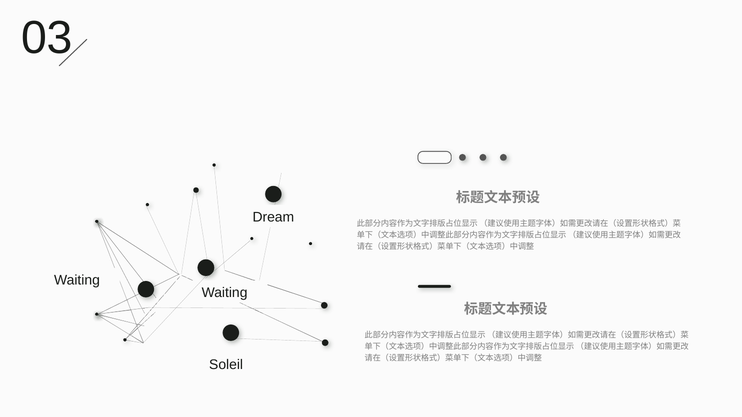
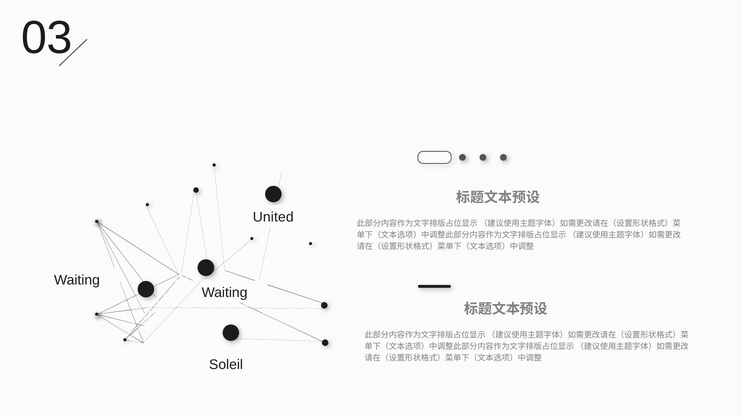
Dream: Dream -> United (273, 217)
